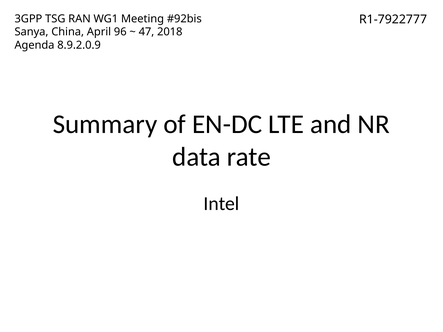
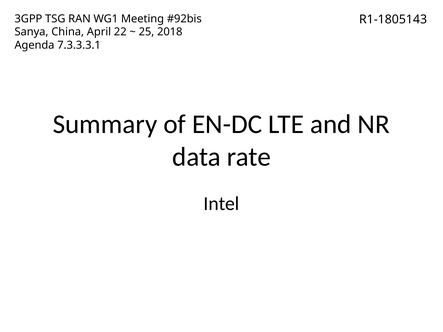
R1-7922777: R1-7922777 -> R1-1805143 (393, 20)
96: 96 -> 22 (120, 32)
47: 47 -> 25 (146, 32)
8.9.2.0.9: 8.9.2.0.9 -> 7.3.3.3.1 (79, 45)
